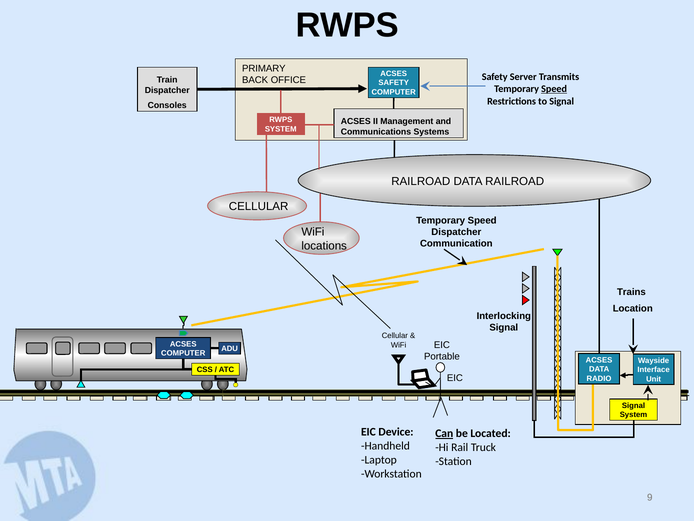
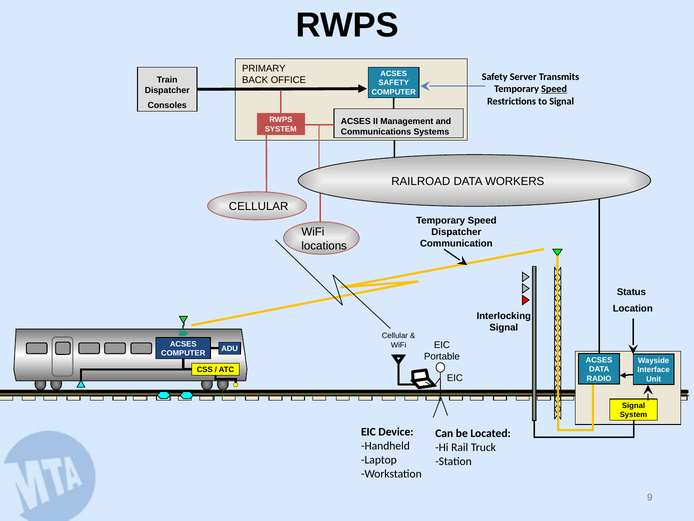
DATA RAILROAD: RAILROAD -> WORKERS (515, 181)
Trains: Trains -> Status (631, 292)
Can underline: present -> none (444, 433)
